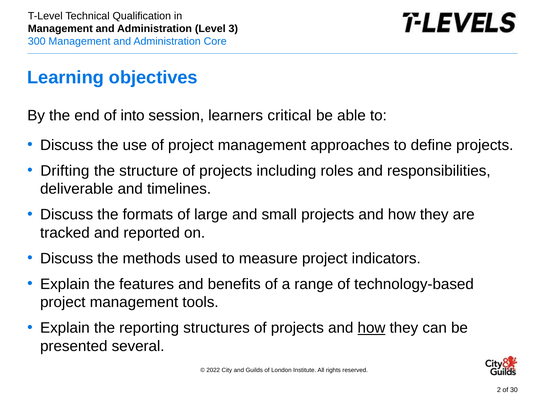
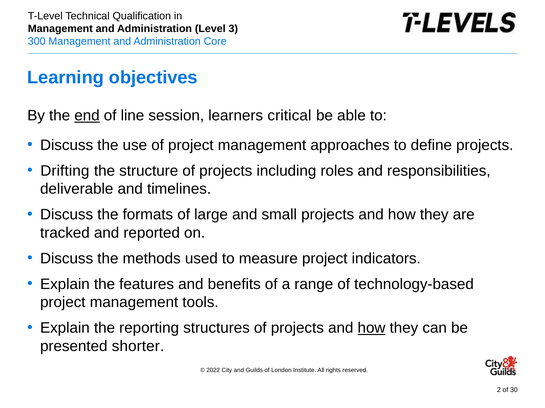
end underline: none -> present (87, 116)
into: into -> line (132, 116)
several: several -> shorter (138, 347)
